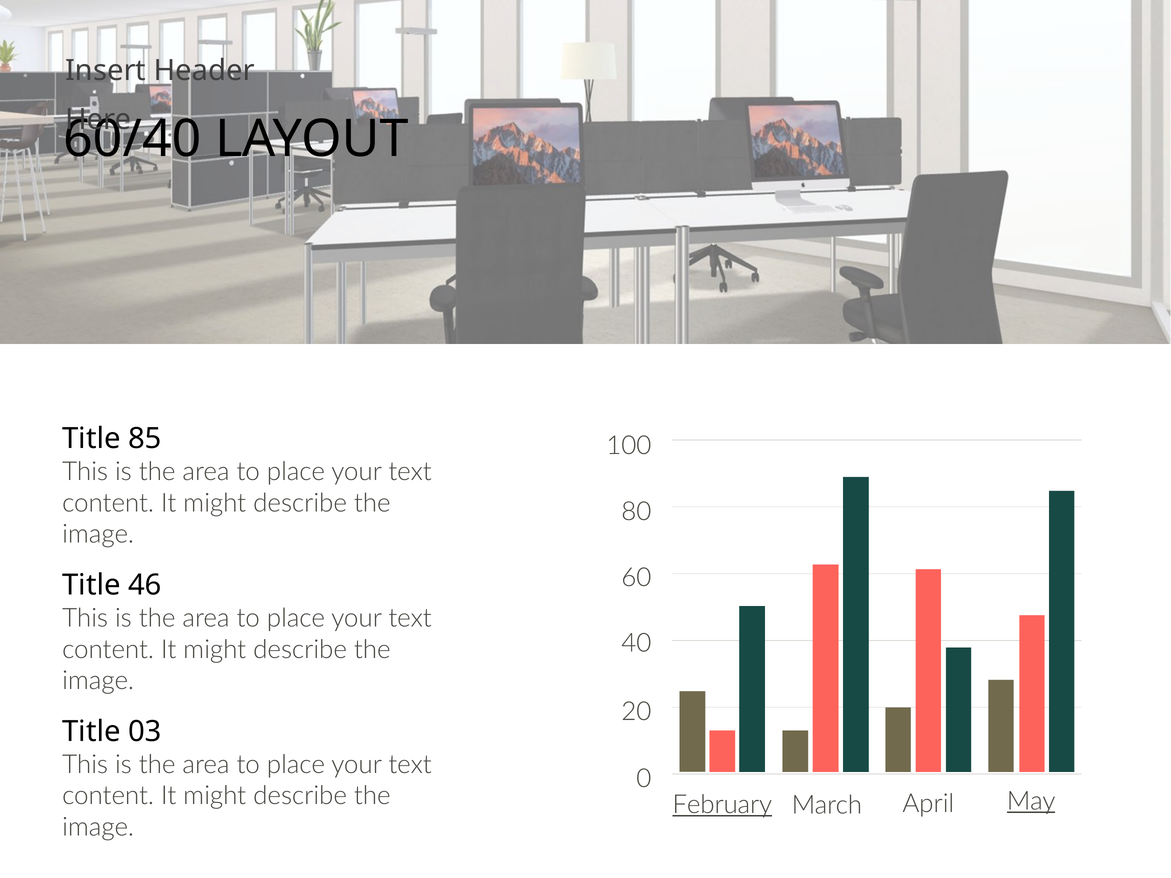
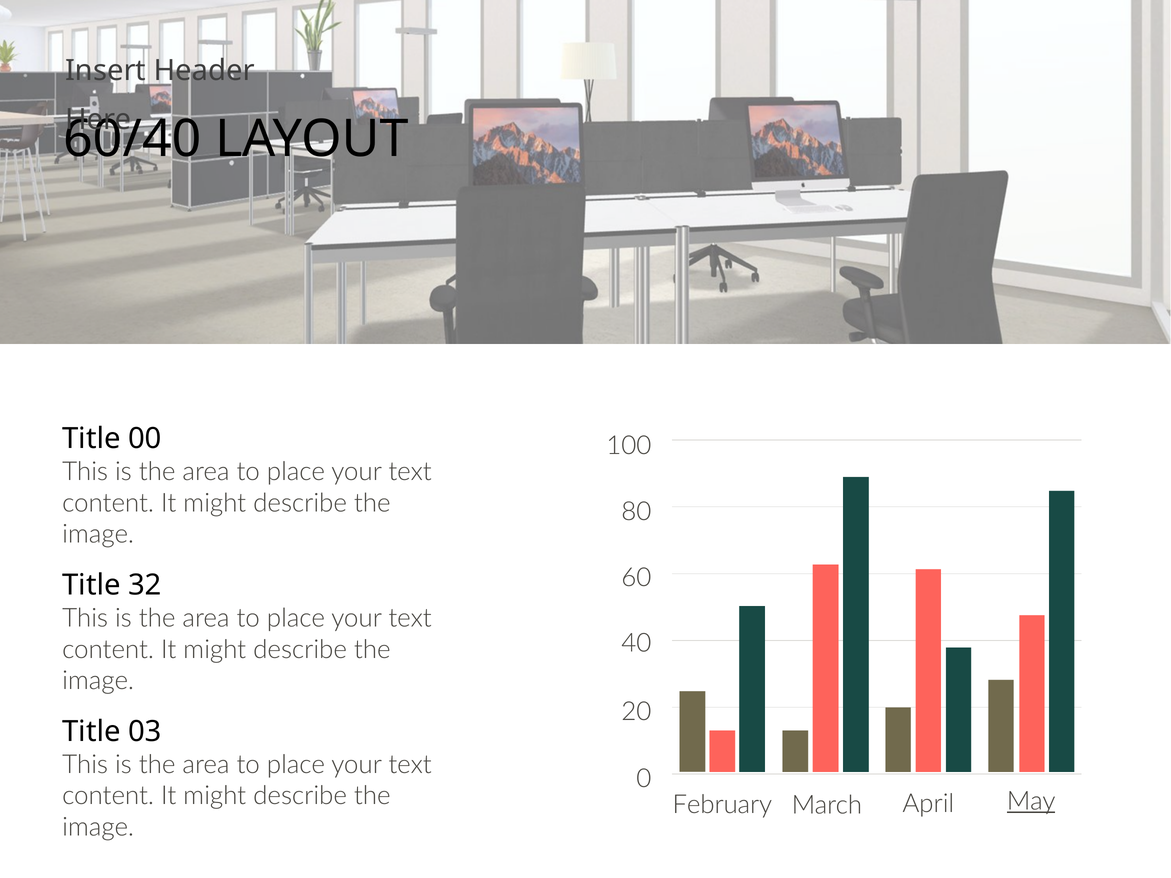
85: 85 -> 00 (145, 439)
46: 46 -> 32 (145, 585)
February underline: present -> none (722, 805)
